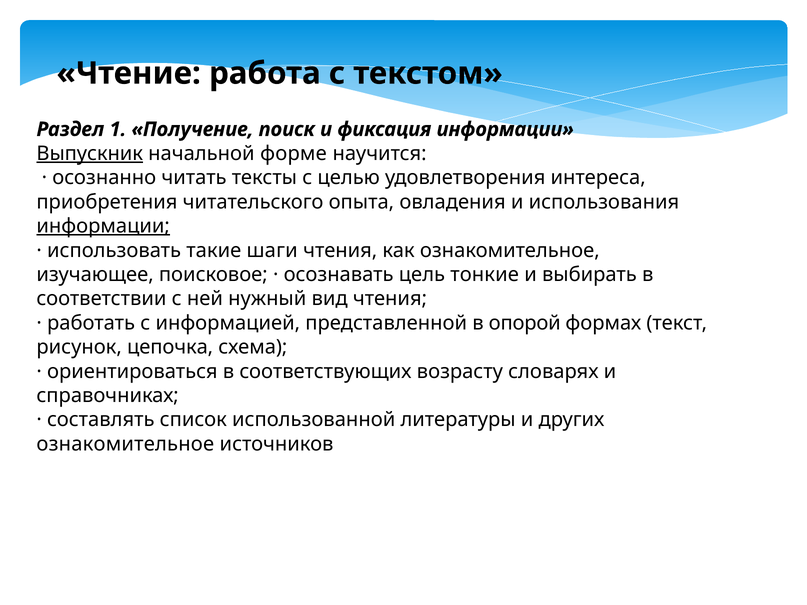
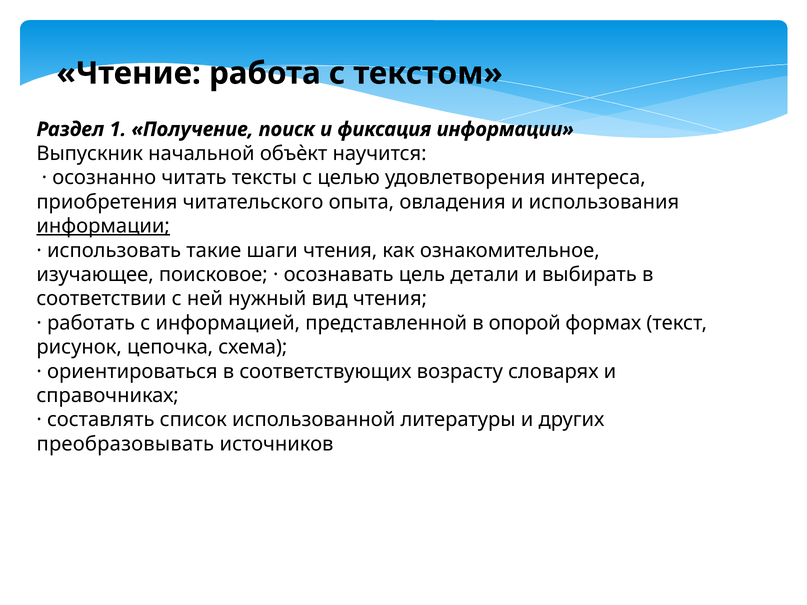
Выпускник underline: present -> none (90, 154)
форме: форме -> объѐкт (294, 154)
тонкие: тонкие -> детали (485, 275)
ознакомительное: ознакомительное -> преобразовывать (125, 444)
